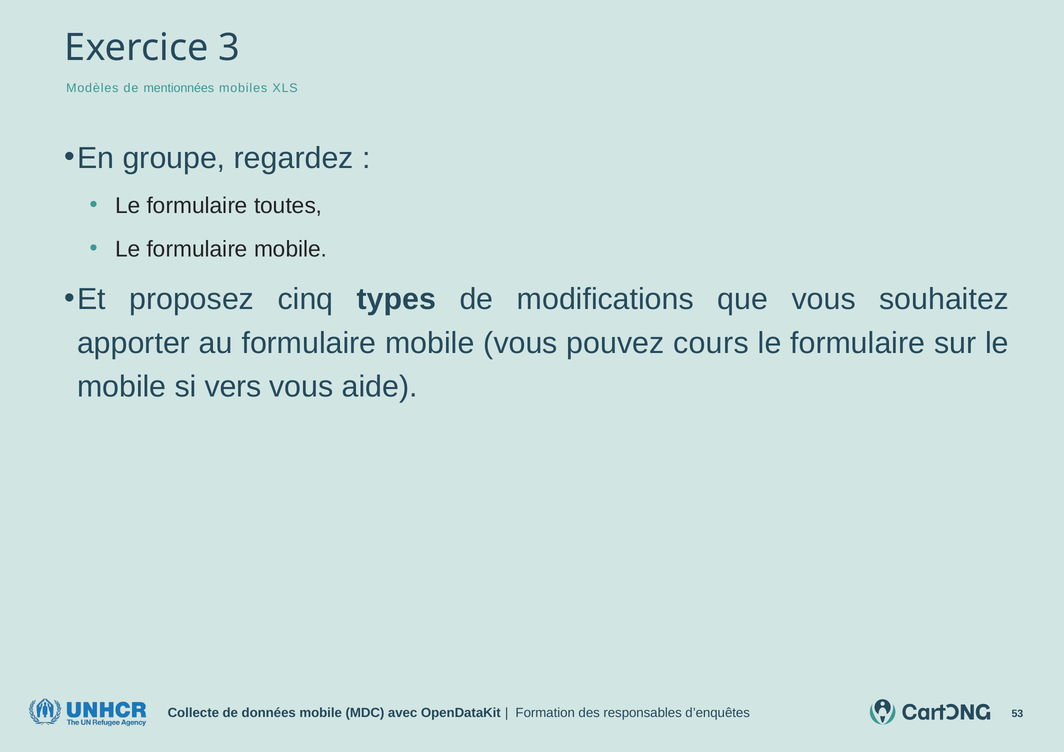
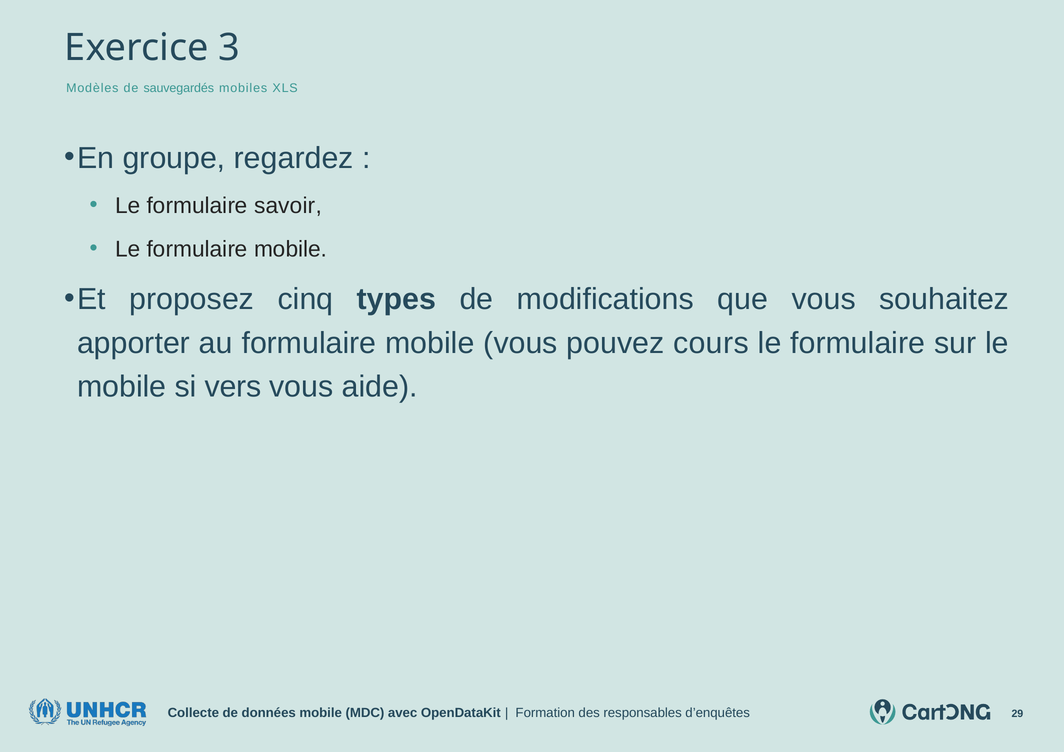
mentionnées: mentionnées -> sauvegardés (179, 88)
toutes: toutes -> savoir (288, 206)
53: 53 -> 29 (1017, 714)
